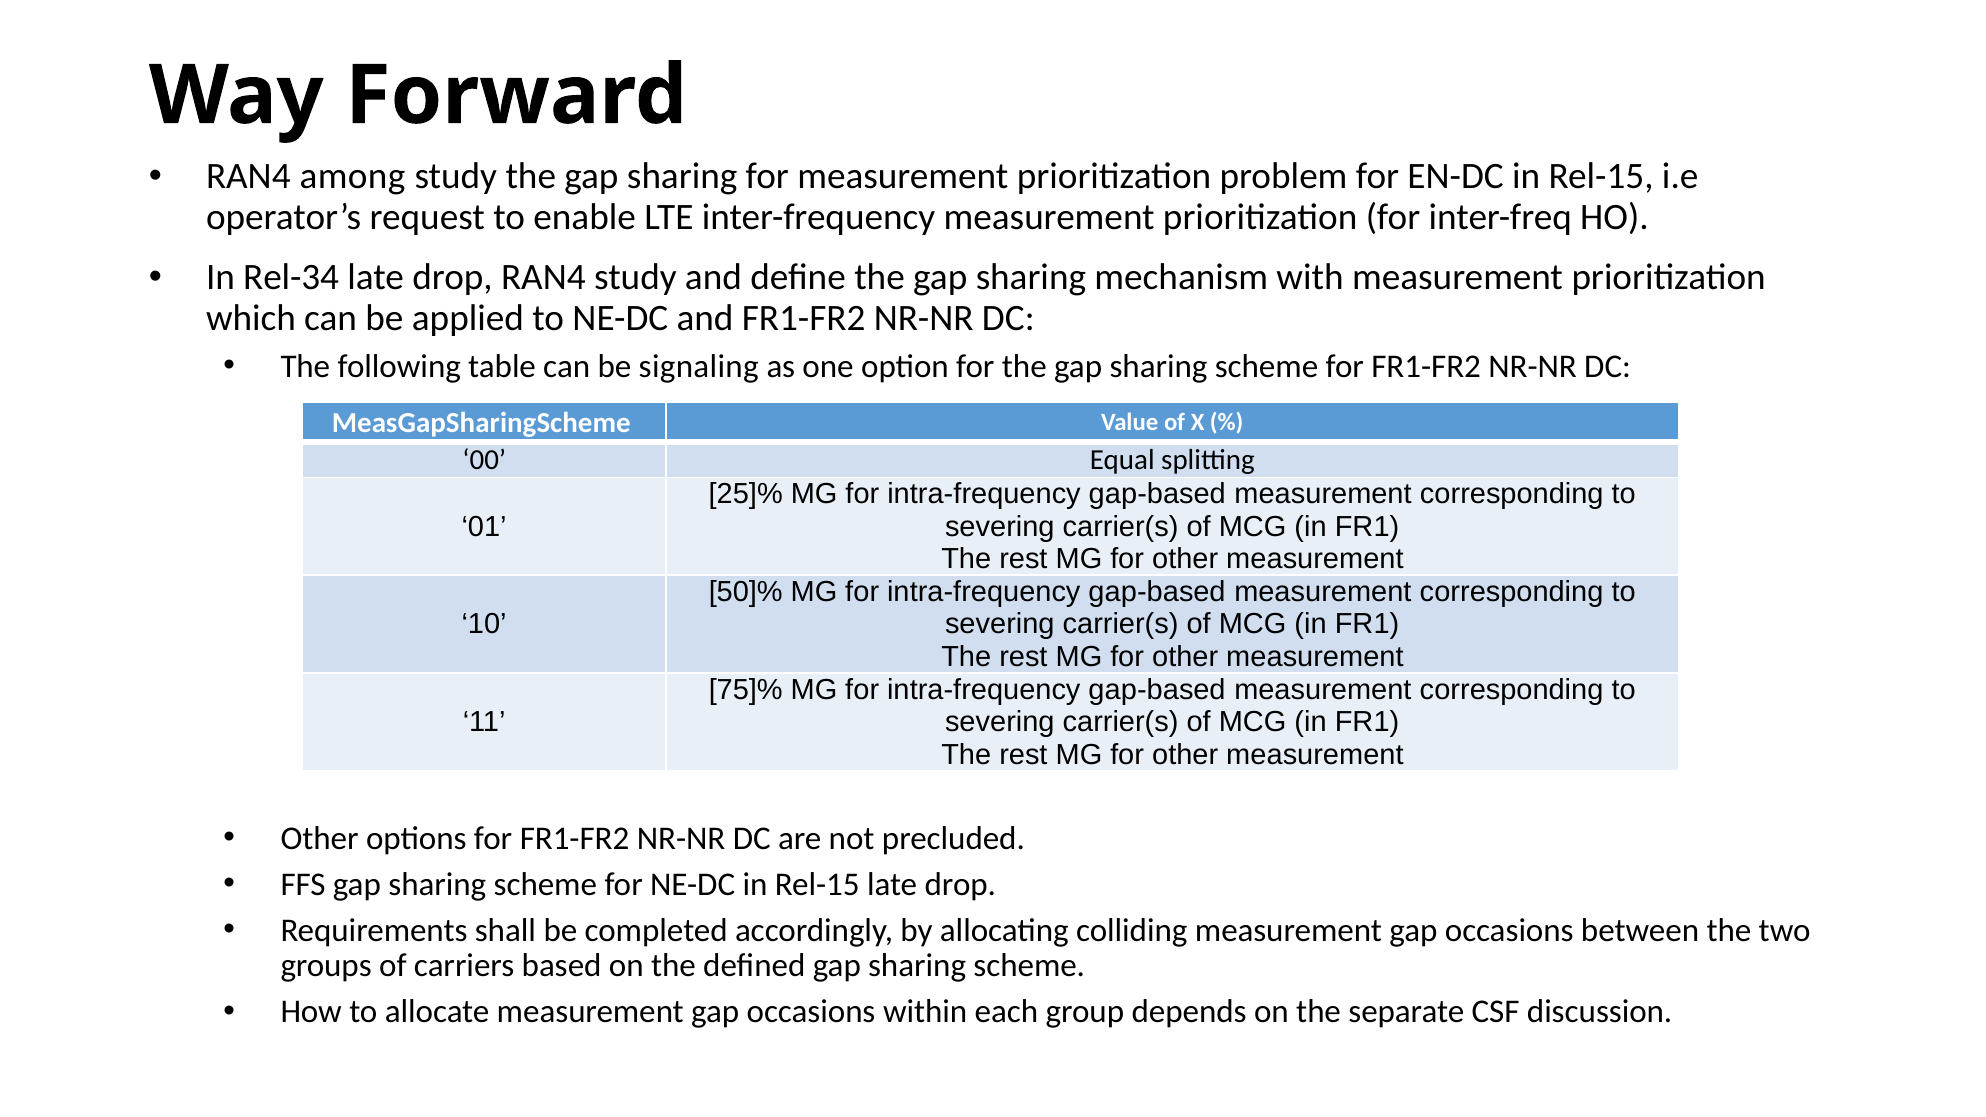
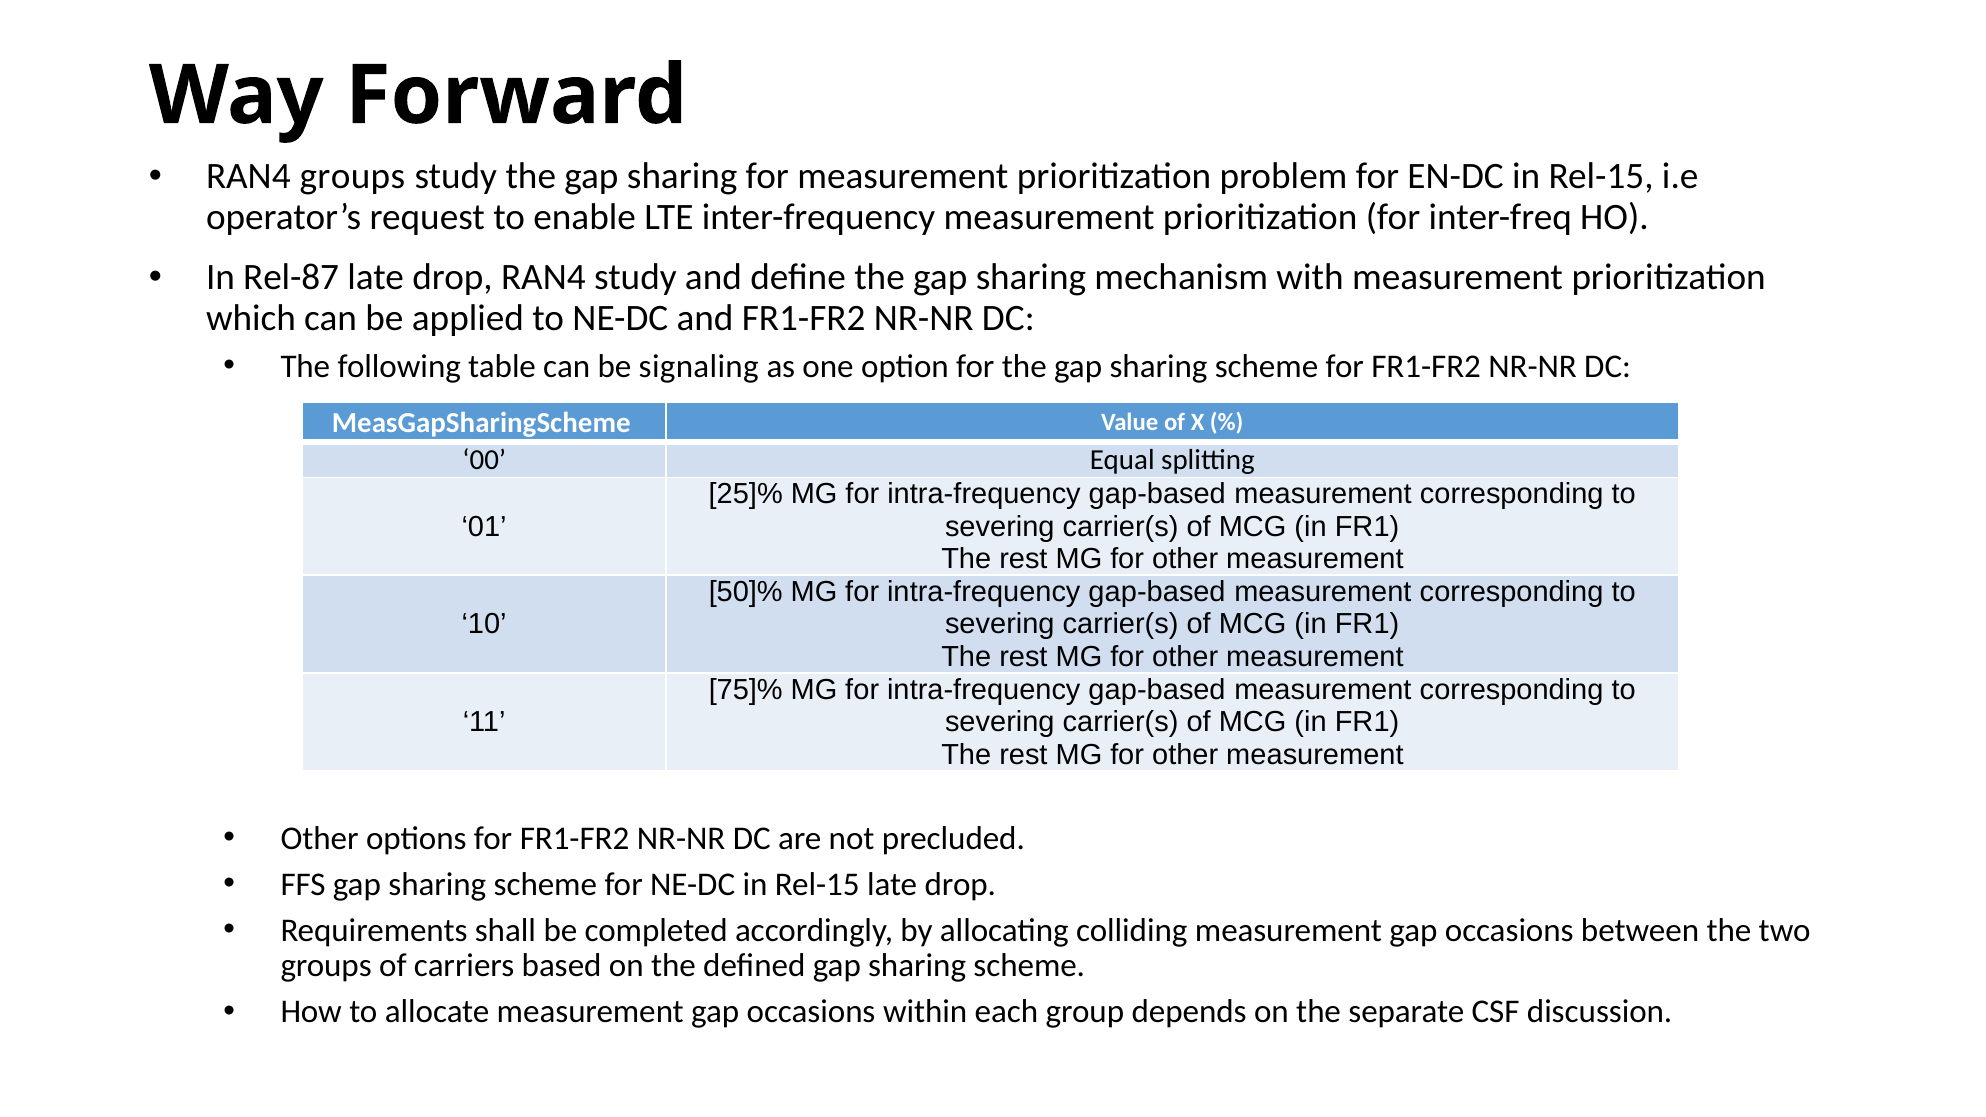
RAN4 among: among -> groups (352, 177)
Rel-34: Rel-34 -> Rel-87 (291, 278)
